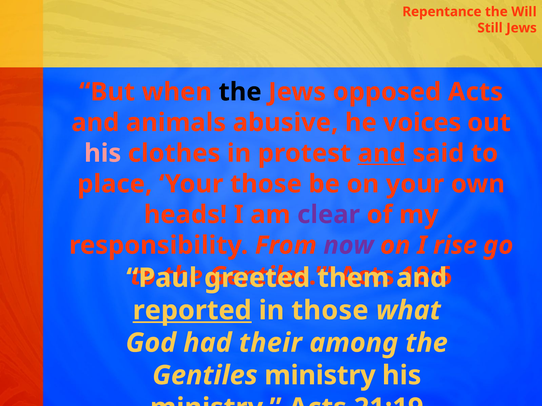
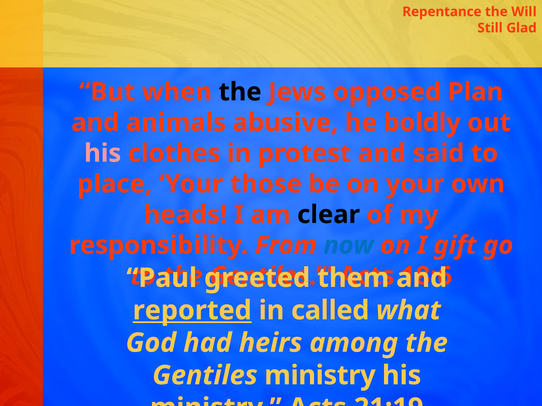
Still Jews: Jews -> Glad (521, 28)
opposed Acts: Acts -> Plan (476, 92)
voices: voices -> boldly (422, 123)
and underline: present -> none (382, 153)
clear colour: purple -> black (329, 215)
now colour: purple -> blue (348, 246)
rise: rise -> gift (455, 246)
in those: those -> called (330, 311)
their: their -> heirs (271, 343)
